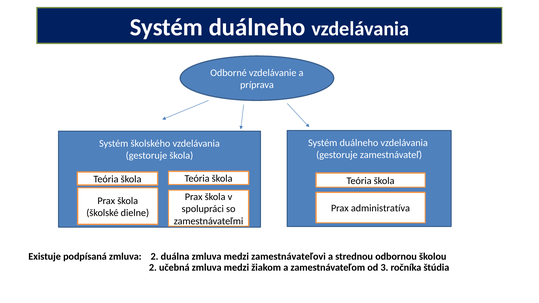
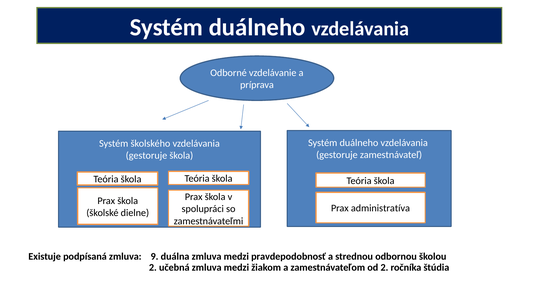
zmluva 2: 2 -> 9 (155, 257)
zamestnávateľovi: zamestnávateľovi -> pravdepodobnosť (288, 257)
od 3: 3 -> 2 (384, 268)
